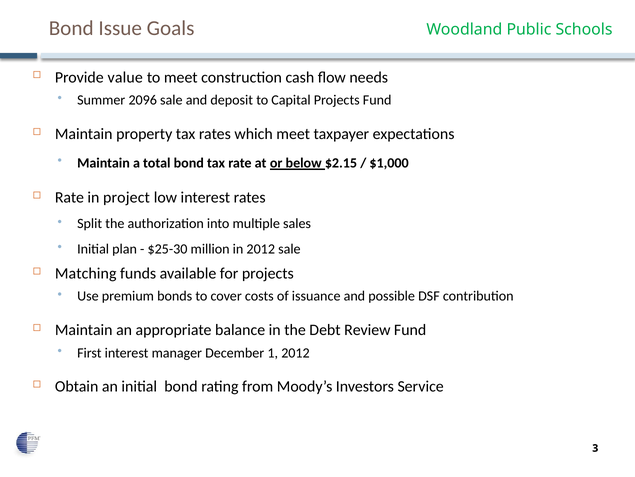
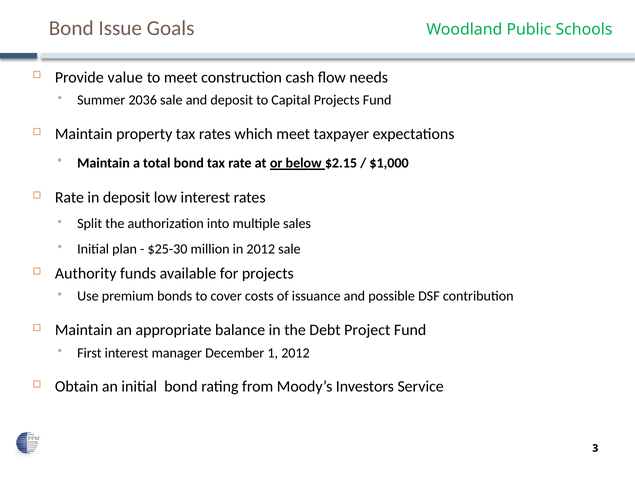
2096: 2096 -> 2036 (143, 100)
in project: project -> deposit (127, 197)
Matching: Matching -> Authority (86, 273)
Review: Review -> Project (367, 330)
